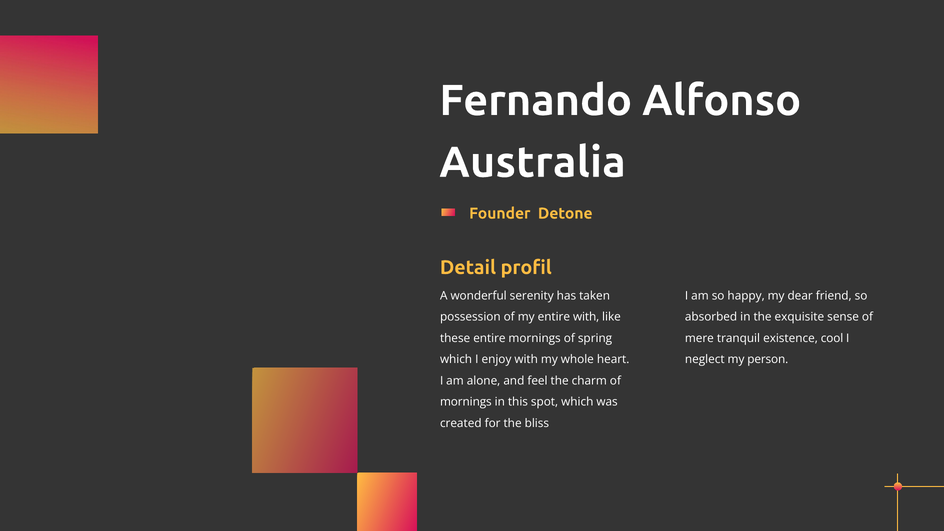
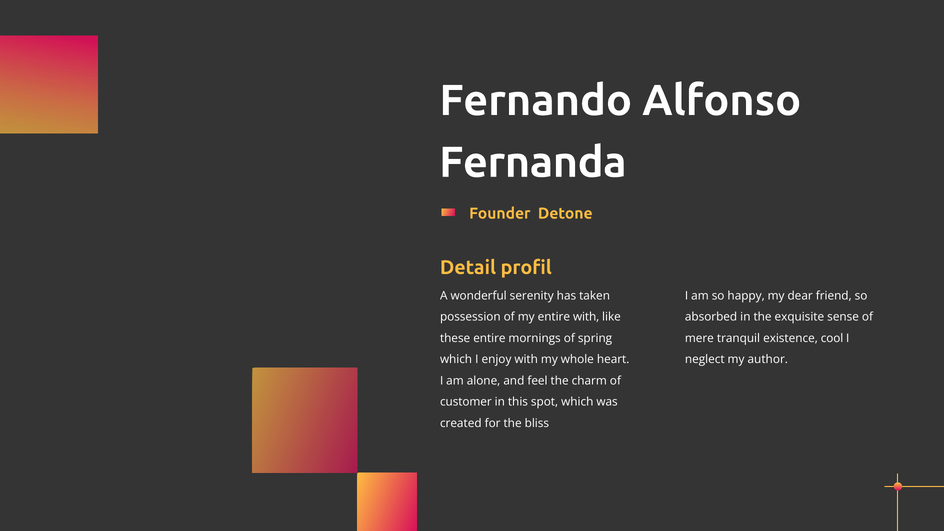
Australia: Australia -> Fernanda (533, 162)
person: person -> author (768, 359)
mornings: mornings -> customer (466, 402)
